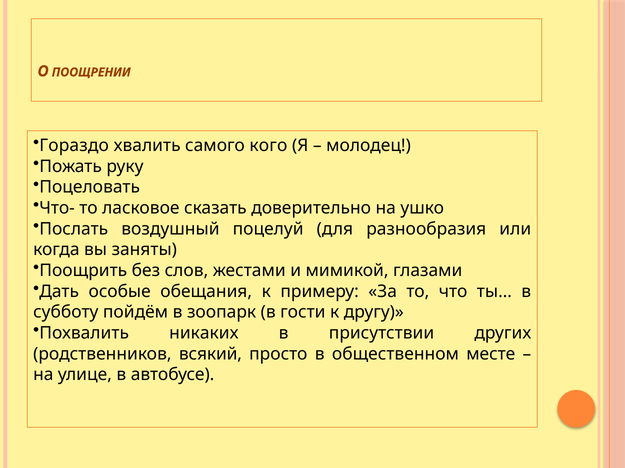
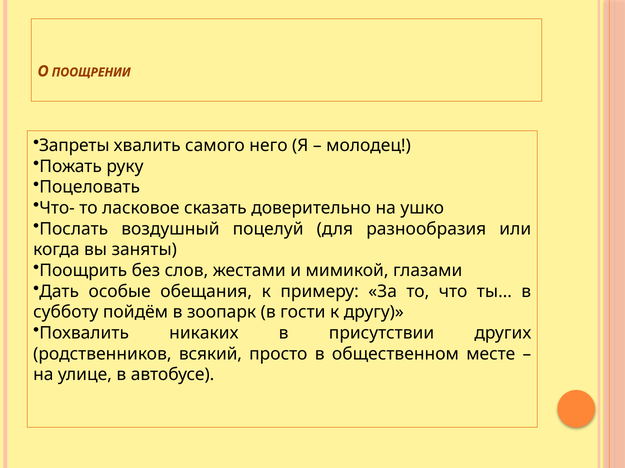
Гораздо: Гораздо -> Запреты (74, 146)
кого: кого -> него (268, 146)
